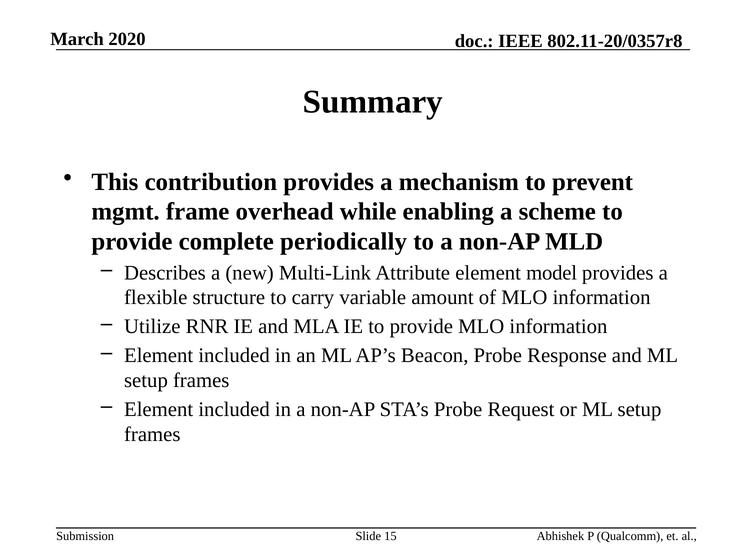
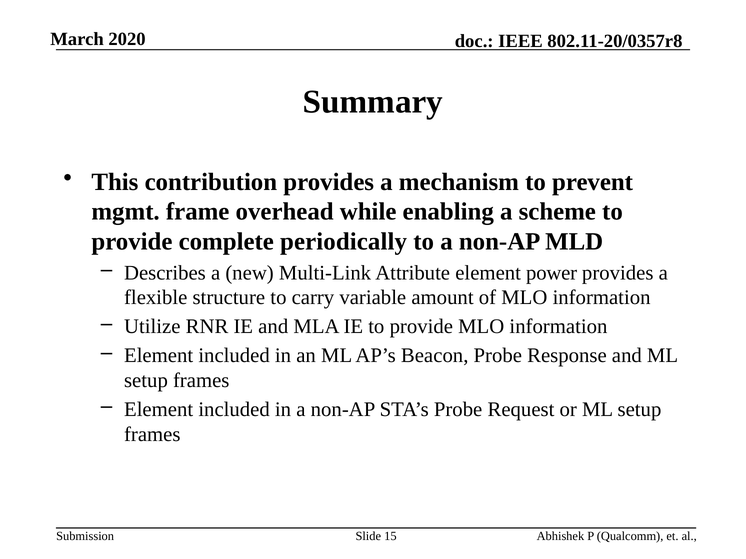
model: model -> power (552, 273)
